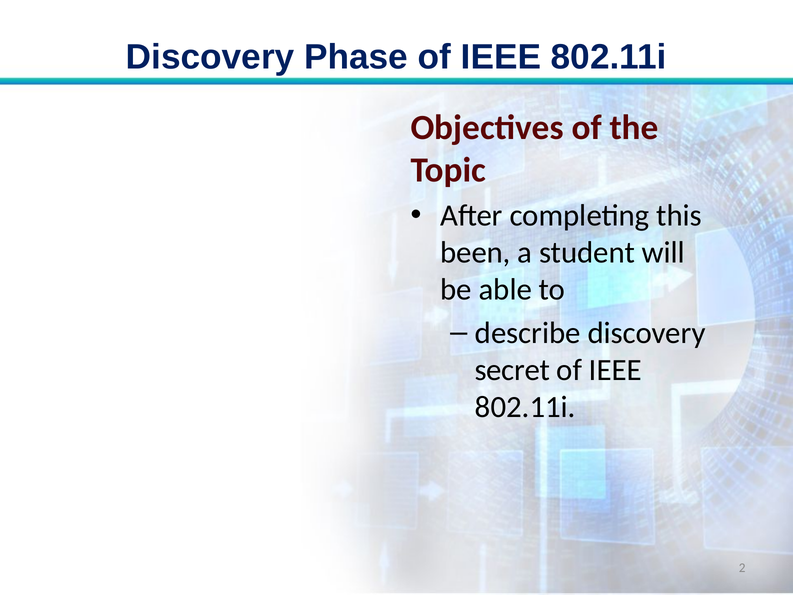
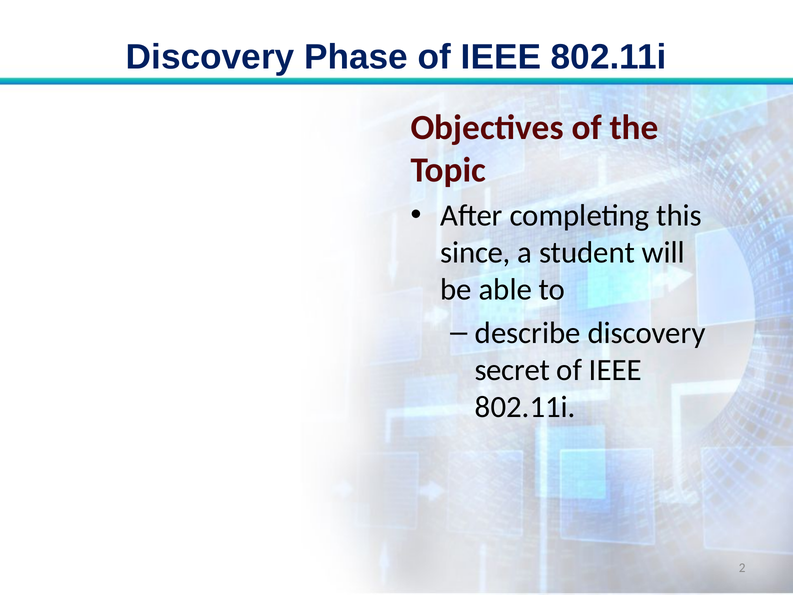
been: been -> since (475, 253)
